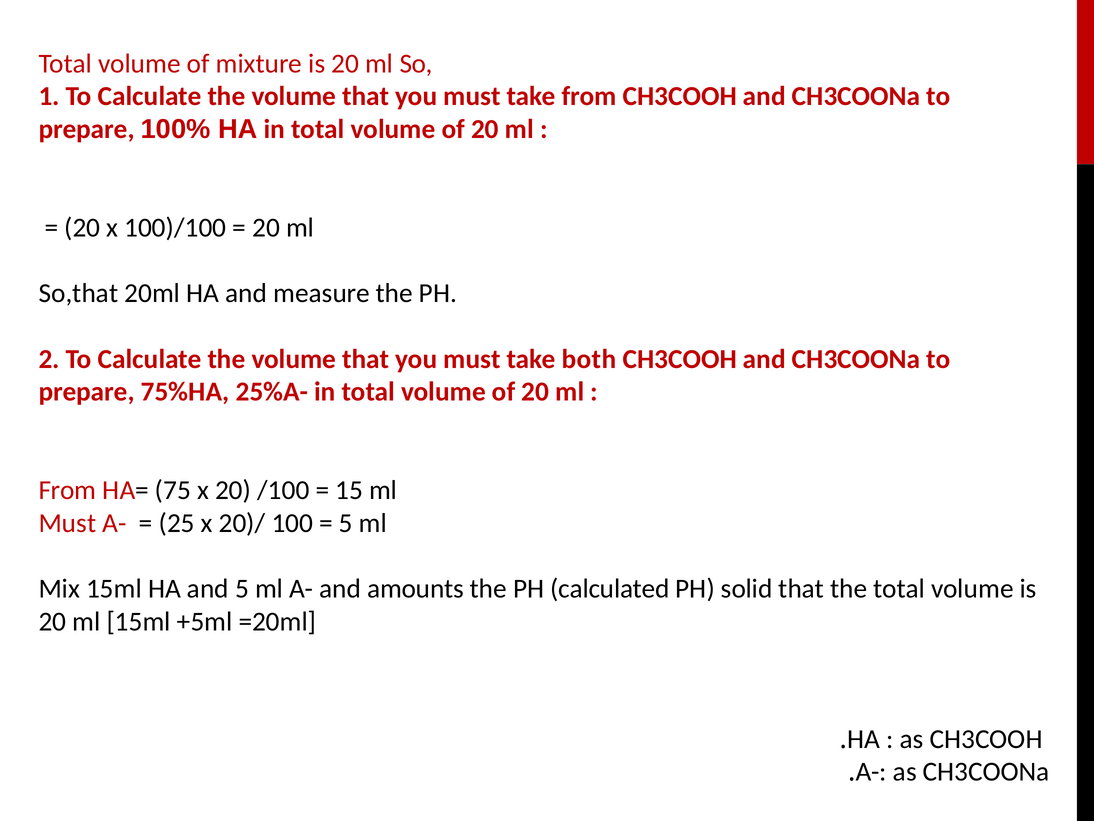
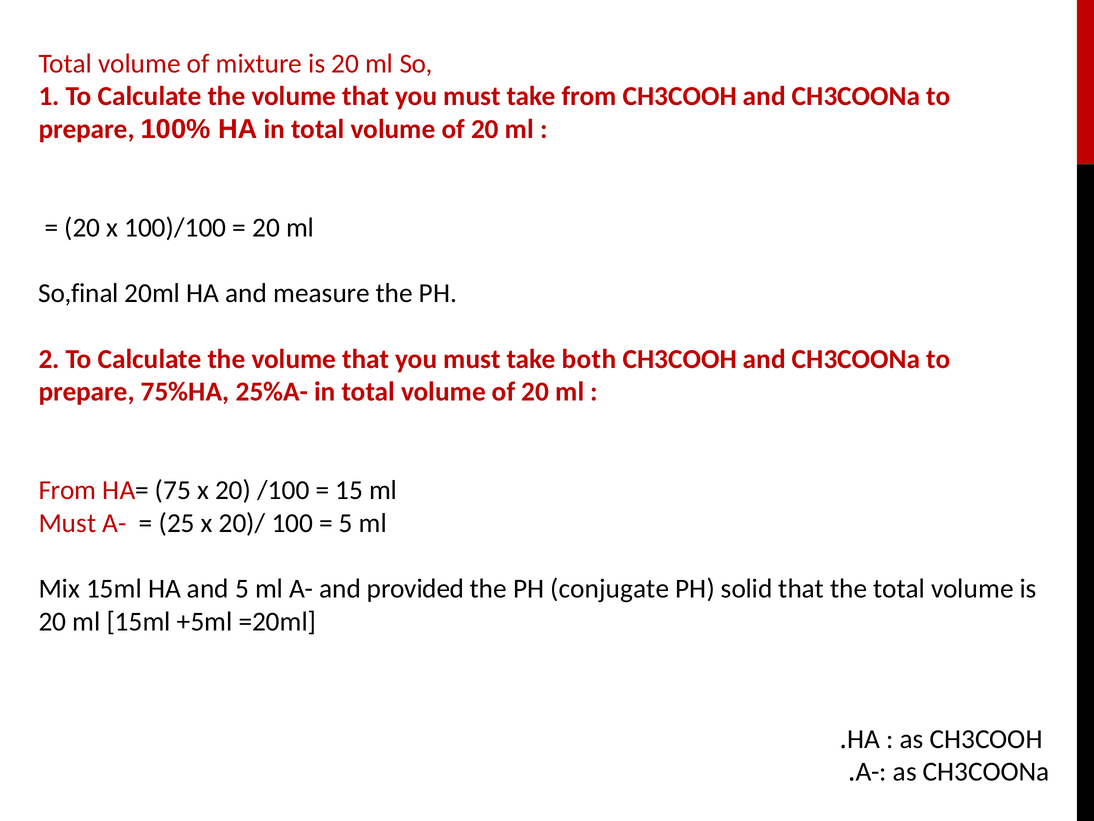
So,that: So,that -> So,final (79, 293)
amounts: amounts -> provided (416, 589)
calculated: calculated -> conjugate (610, 589)
